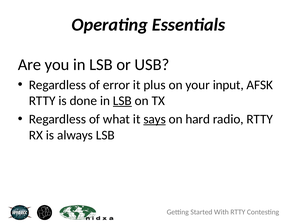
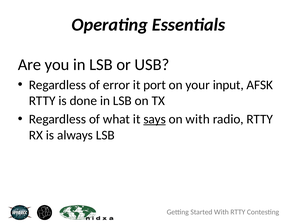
plus: plus -> port (155, 85)
LSB underline: present -> none (122, 101)
on hard: hard -> with (198, 119)
